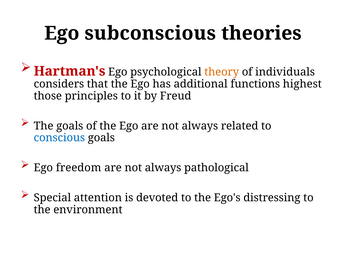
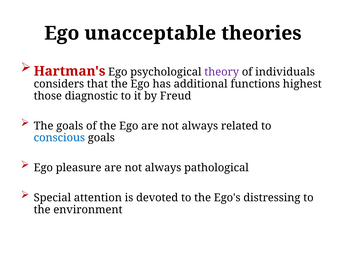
subconscious: subconscious -> unacceptable (150, 33)
theory colour: orange -> purple (222, 72)
principles: principles -> diagnostic (91, 96)
freedom: freedom -> pleasure (79, 168)
